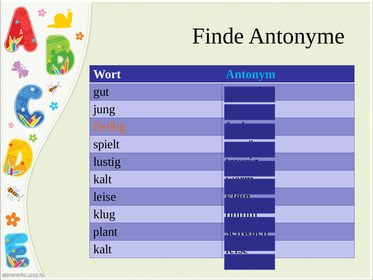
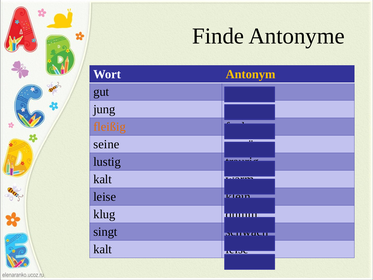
Antonym colour: light blue -> yellow (251, 74)
spielt: spielt -> seine (106, 144)
plant: plant -> singt (105, 232)
